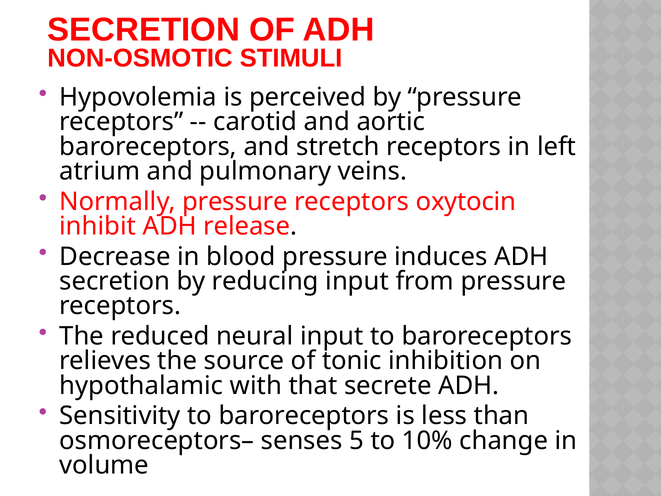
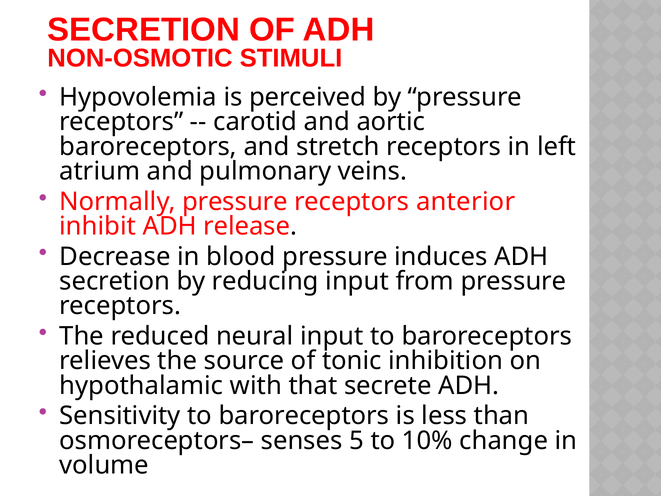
oxytocin: oxytocin -> anterior (466, 202)
